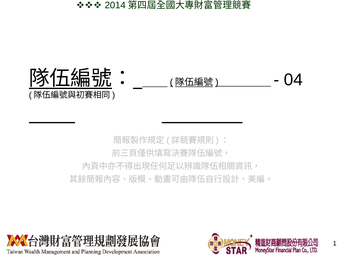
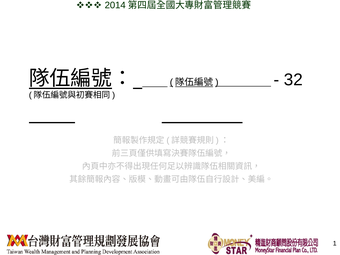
04: 04 -> 32 (293, 80)
